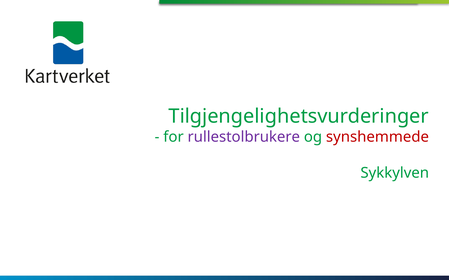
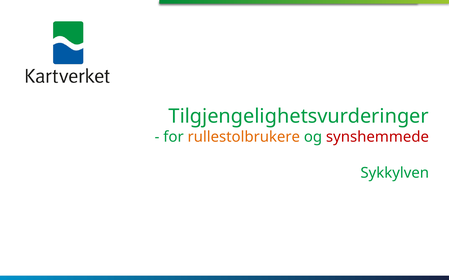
rullestolbrukere colour: purple -> orange (244, 137)
